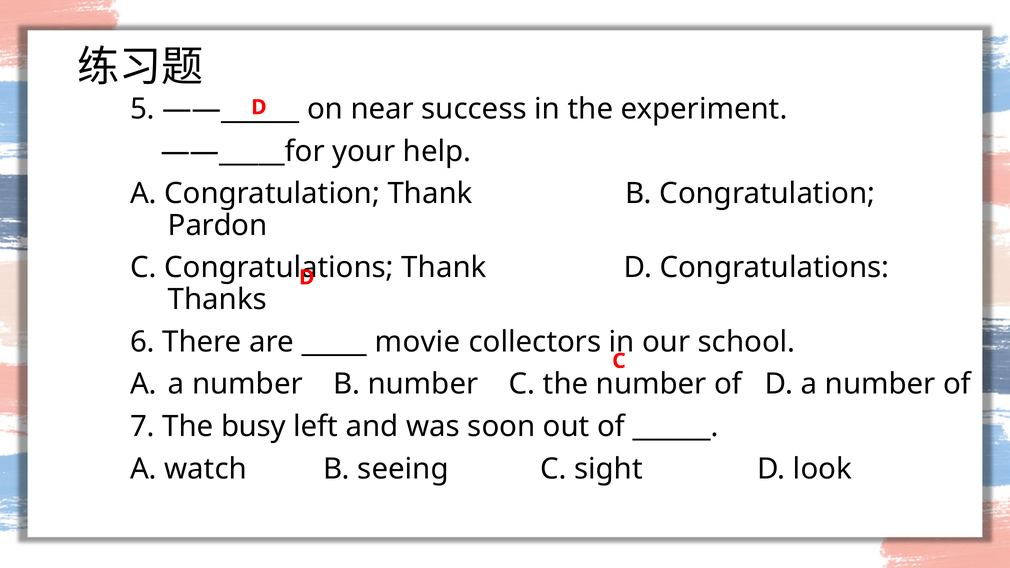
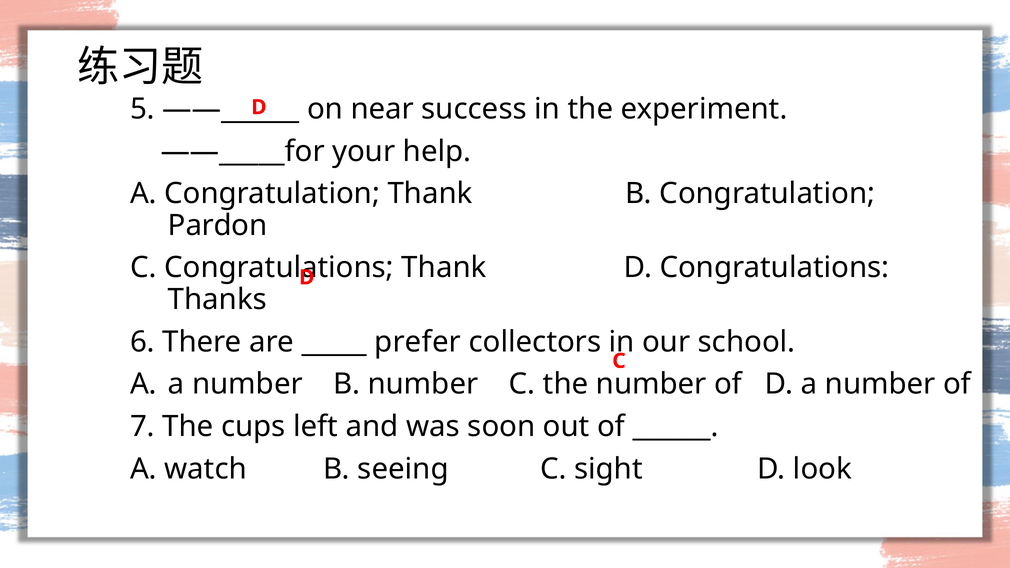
movie: movie -> prefer (418, 342)
busy: busy -> cups (253, 427)
